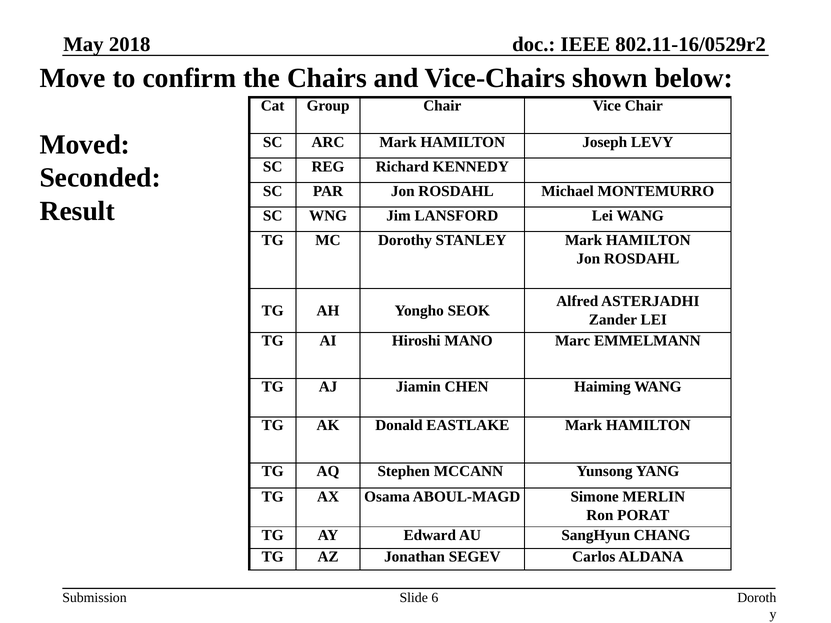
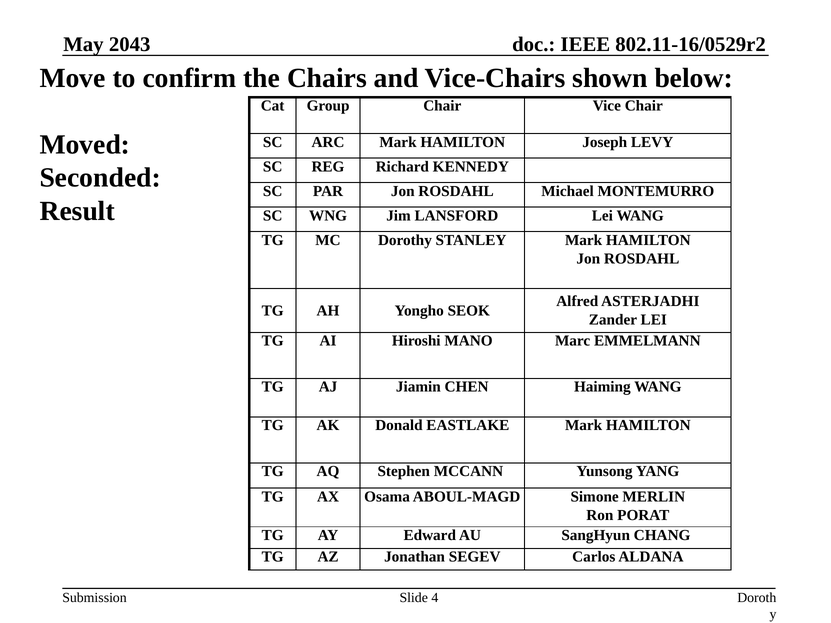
2018: 2018 -> 2043 (130, 44)
6: 6 -> 4 (435, 598)
